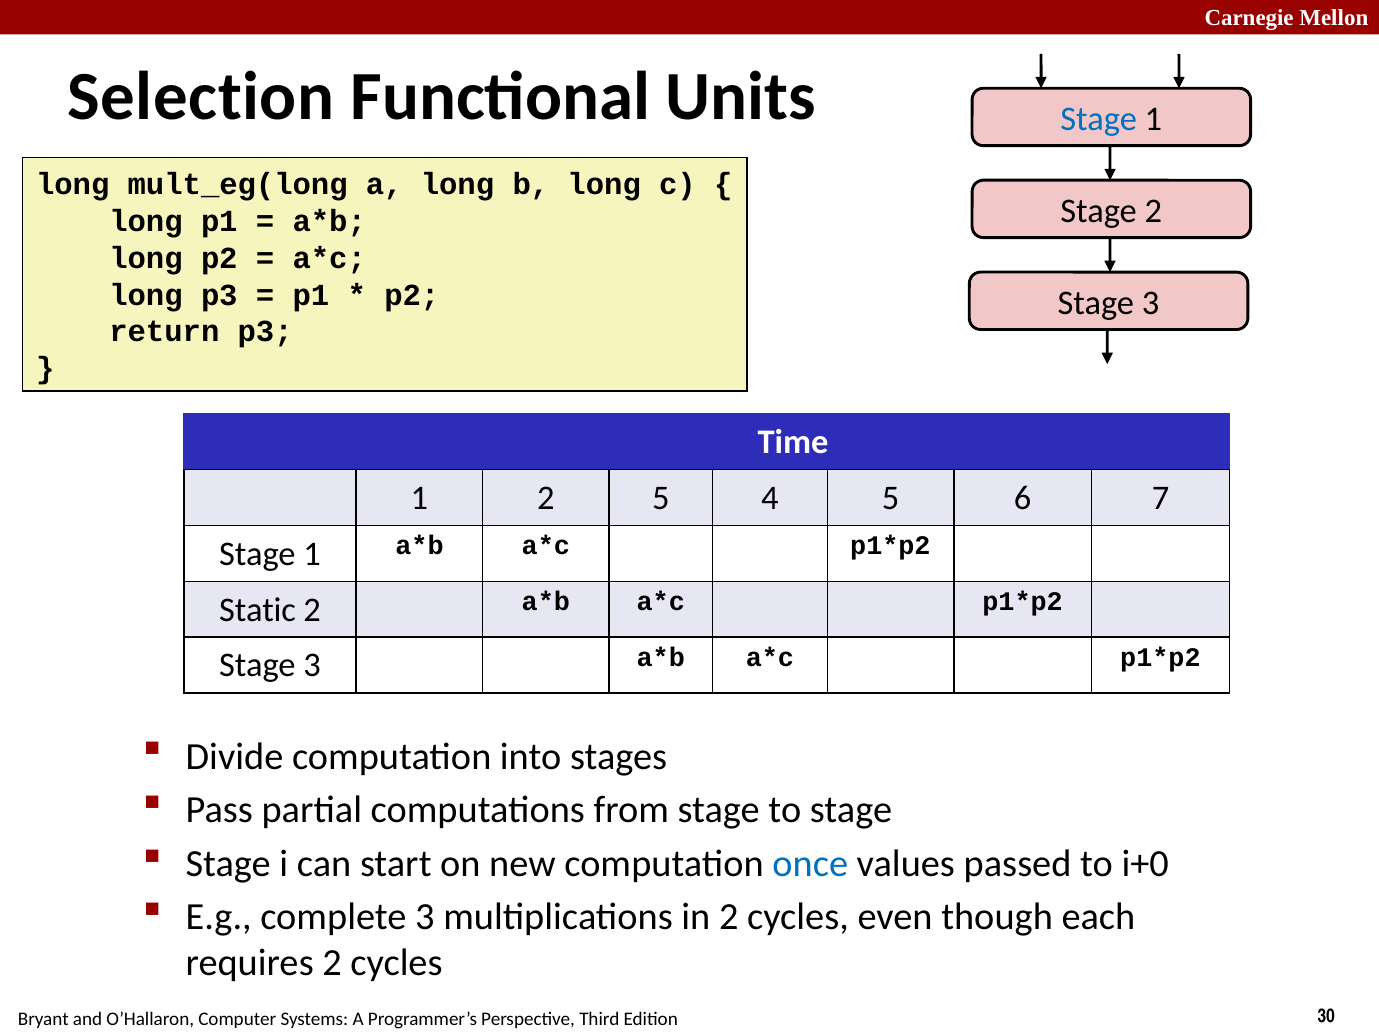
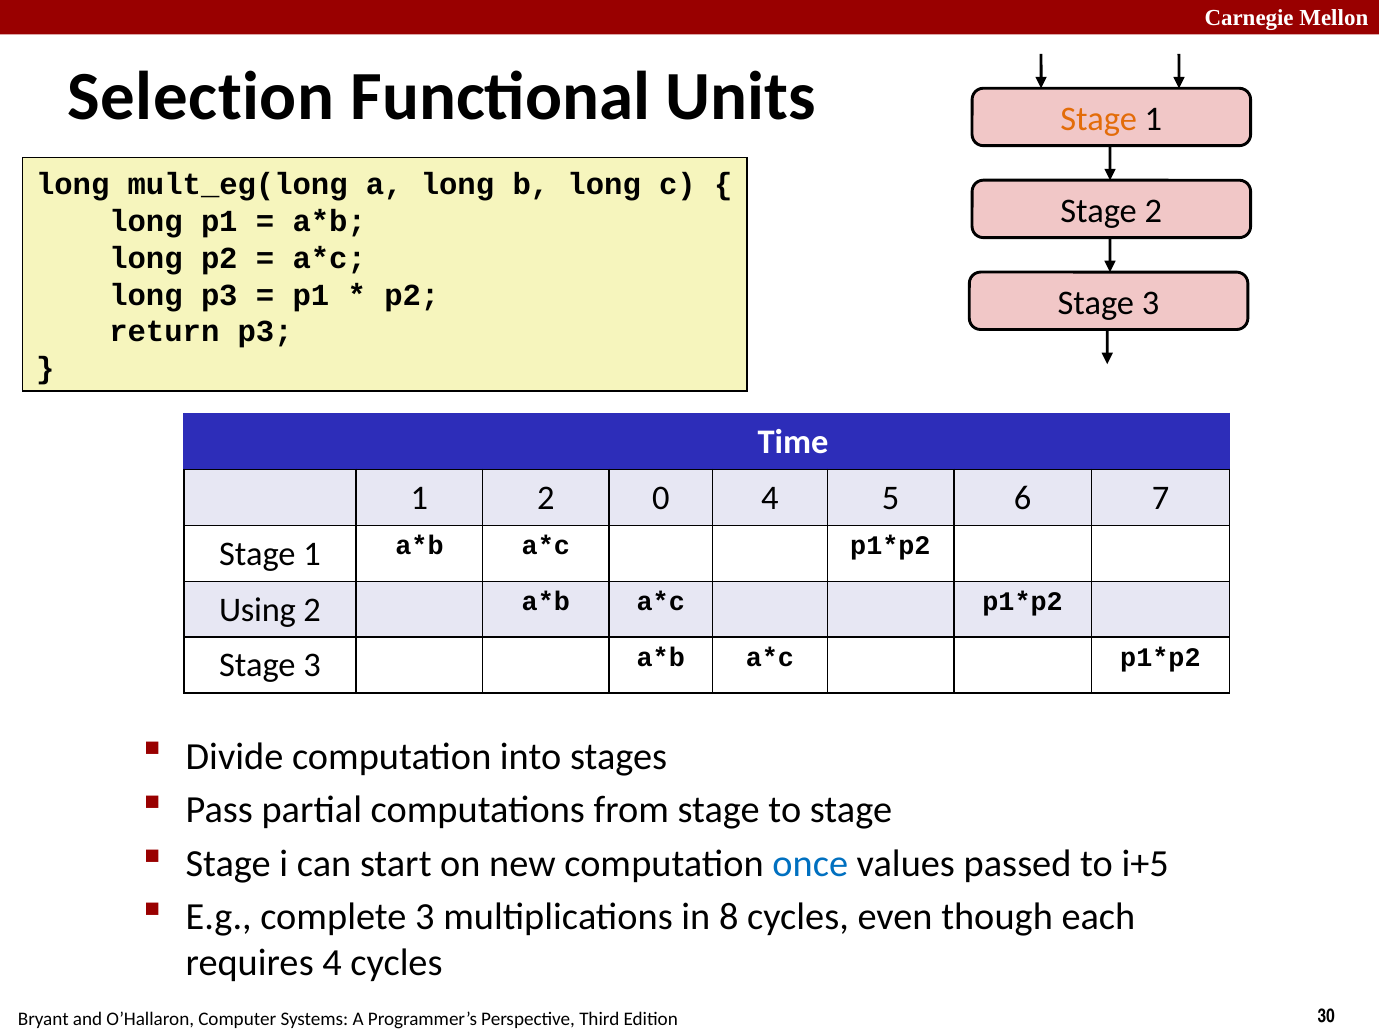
Stage colour: blue -> orange (1099, 119)
2 5: 5 -> 0 (661, 498)
Static: Static -> Using (258, 610)
i+0: i+0 -> i+5 (1145, 864)
in 2: 2 -> 8 (729, 917)
requires 2: 2 -> 4 (332, 963)
